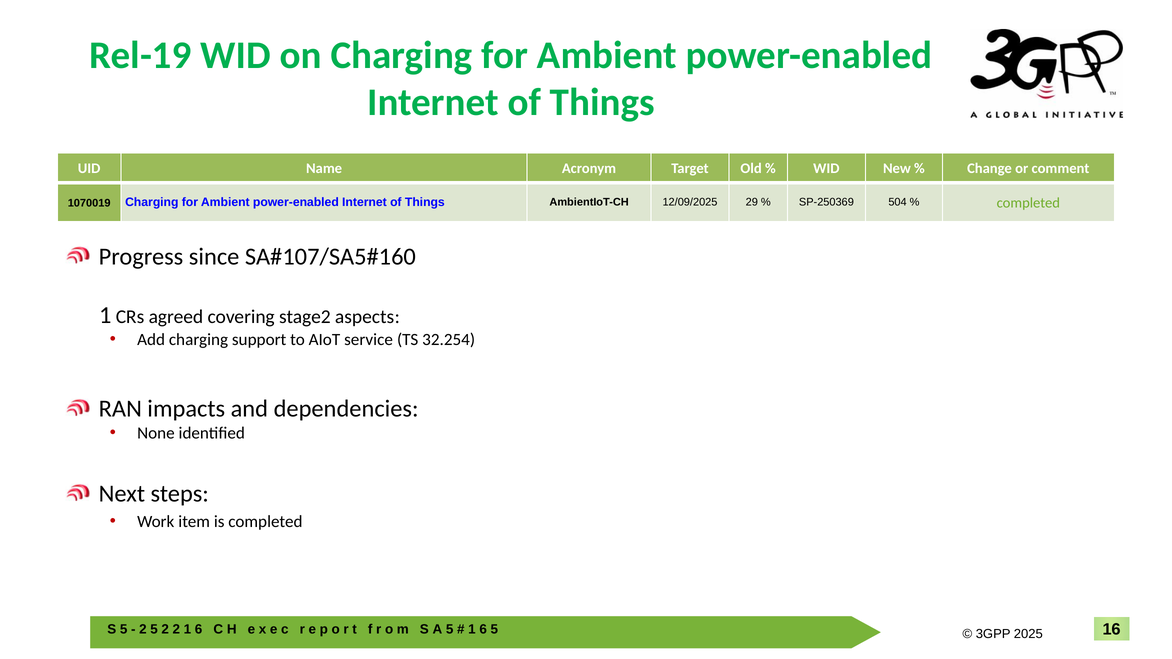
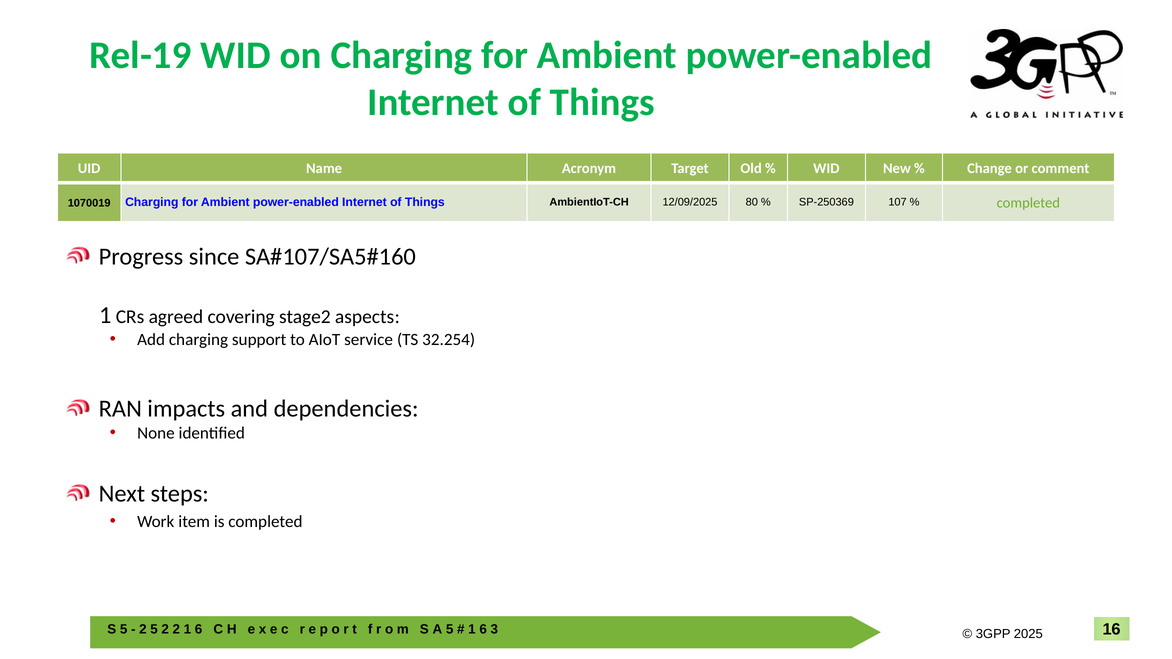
29: 29 -> 80 (752, 202)
504: 504 -> 107 (898, 202)
5: 5 -> 3 (494, 630)
